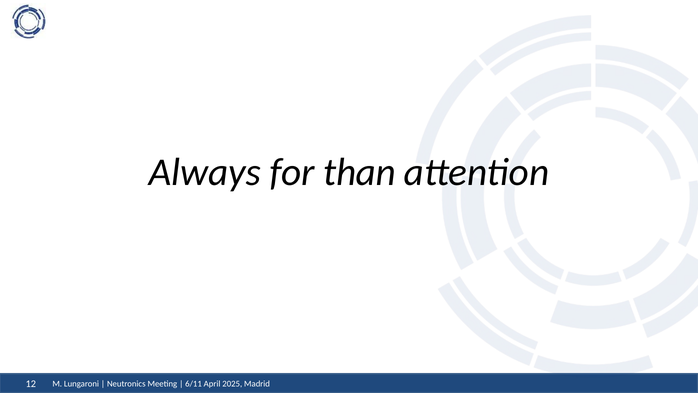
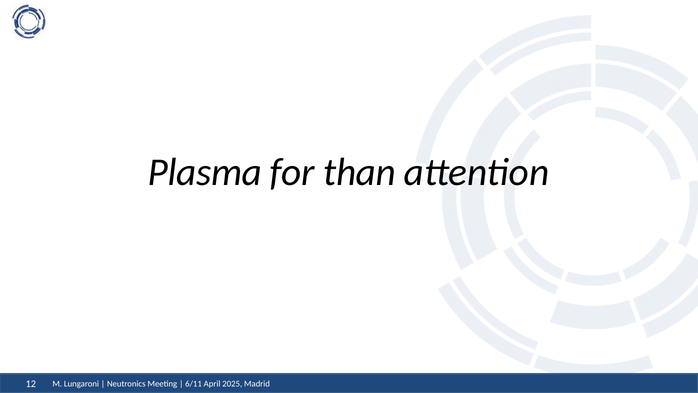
Always: Always -> Plasma (205, 172)
